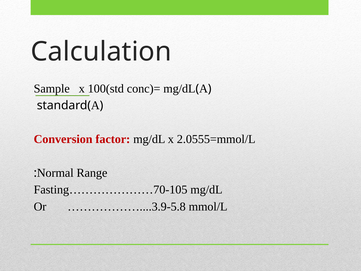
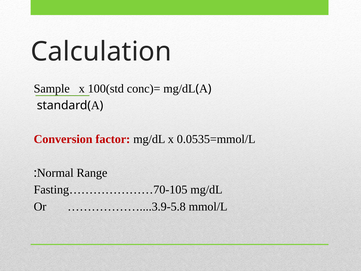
2.0555=mmol/L: 2.0555=mmol/L -> 0.0535=mmol/L (216, 139)
